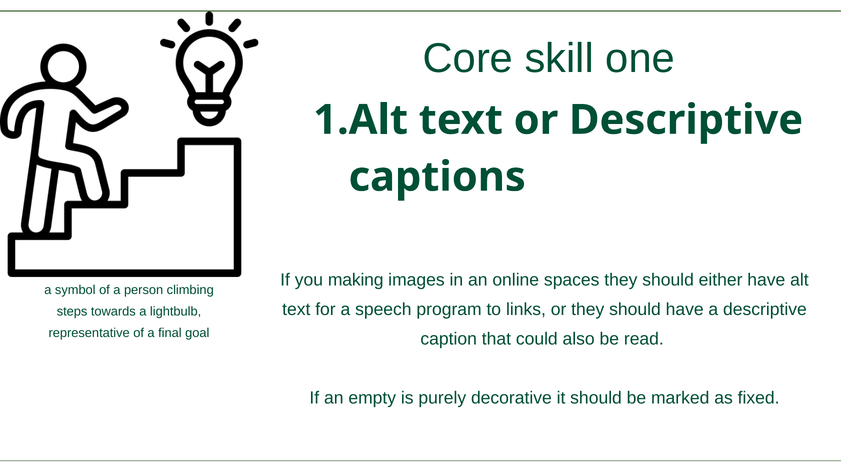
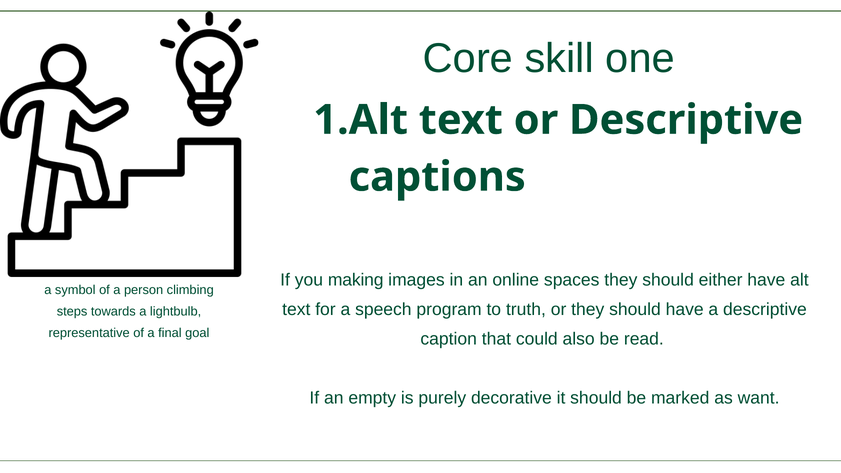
links: links -> truth (526, 310)
fixed: fixed -> want (759, 398)
